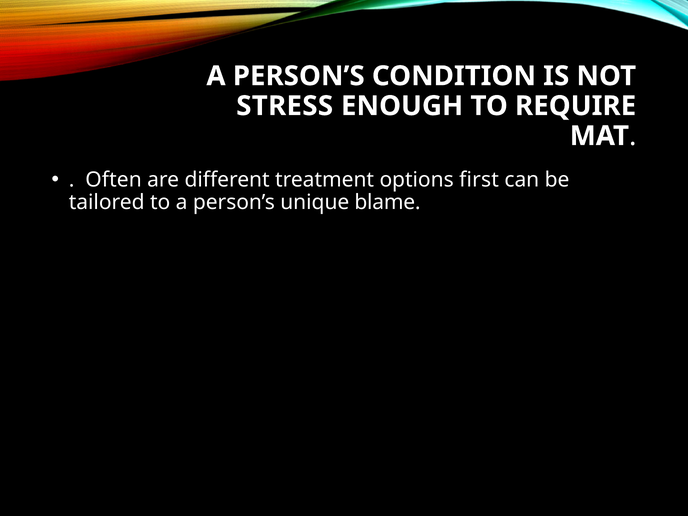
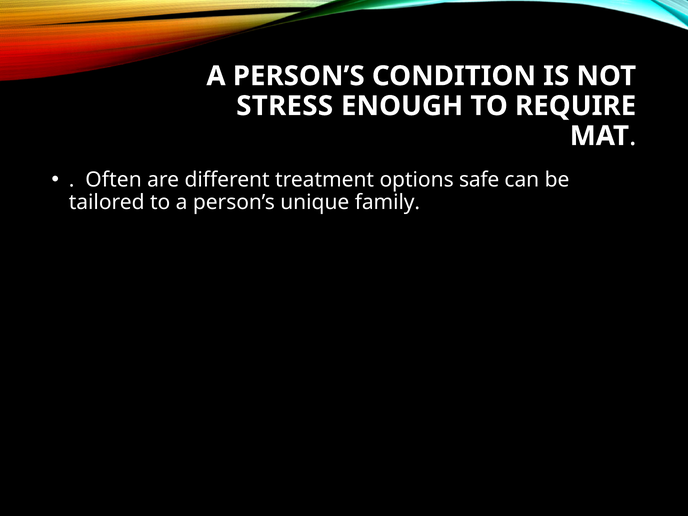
first: first -> safe (479, 180)
blame: blame -> family (387, 202)
